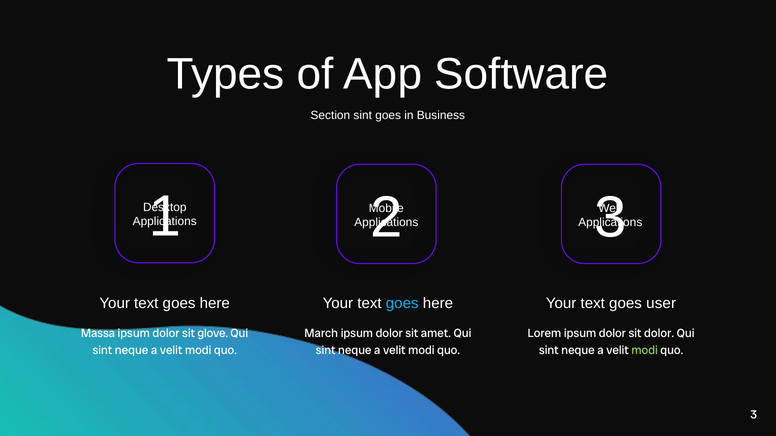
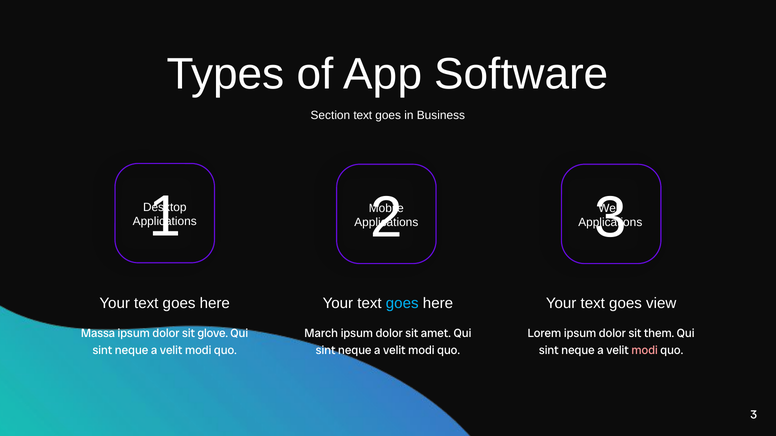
Section sint: sint -> text (363, 115)
user: user -> view (661, 304)
sit dolor: dolor -> them (659, 334)
modi colour: light green -> pink (645, 351)
